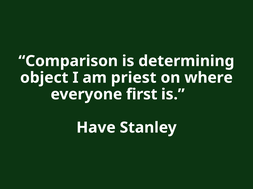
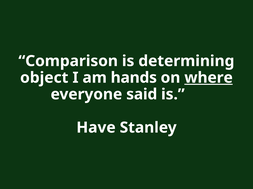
priest: priest -> hands (134, 78)
where underline: none -> present (209, 78)
first: first -> said (142, 95)
